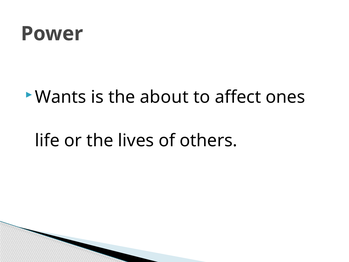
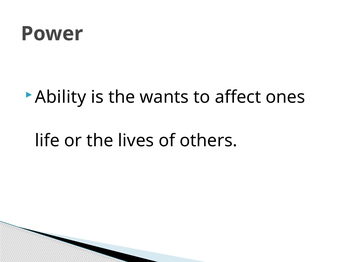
Wants: Wants -> Ability (61, 97)
about: about -> wants (164, 97)
